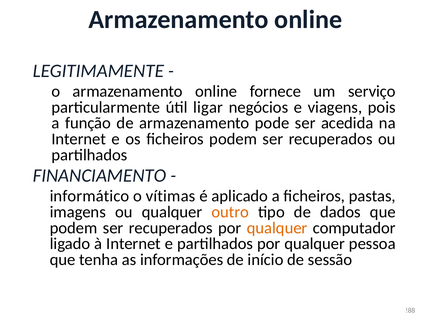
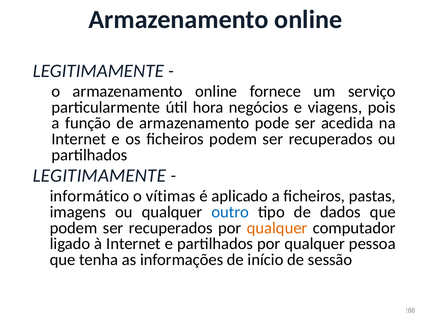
ligar: ligar -> hora (208, 107)
FINANCIAMENTO: FINANCIAMENTO -> LEGITIMAMENTE (99, 176)
outro colour: orange -> blue (230, 212)
